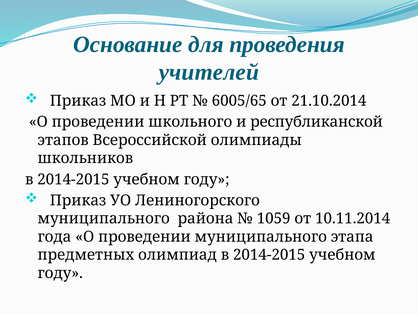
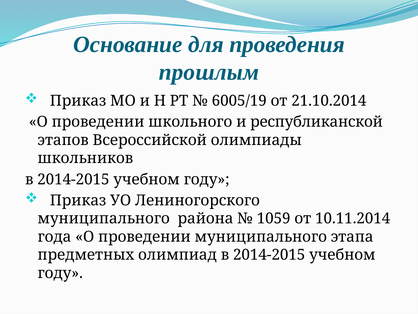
учителей: учителей -> прошлым (209, 72)
6005/65: 6005/65 -> 6005/19 (239, 101)
